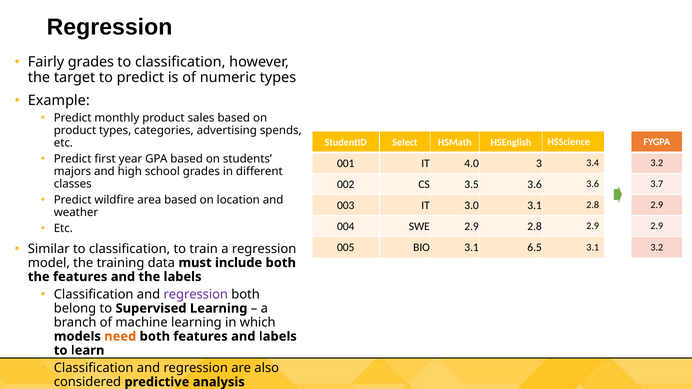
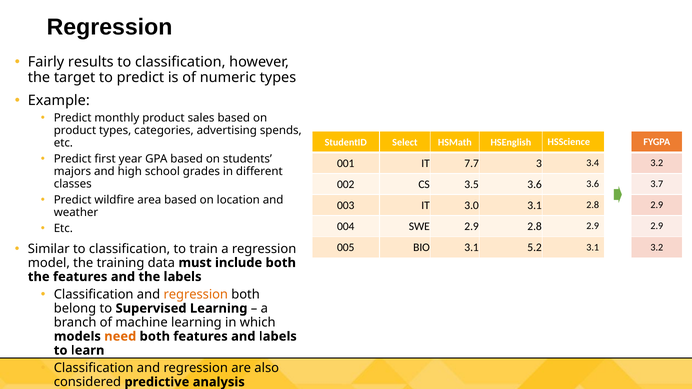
Fairly grades: grades -> results (91, 62)
4.0: 4.0 -> 7.7 (472, 163)
6.5: 6.5 -> 5.2 (535, 248)
regression colour: purple -> orange (196, 295)
